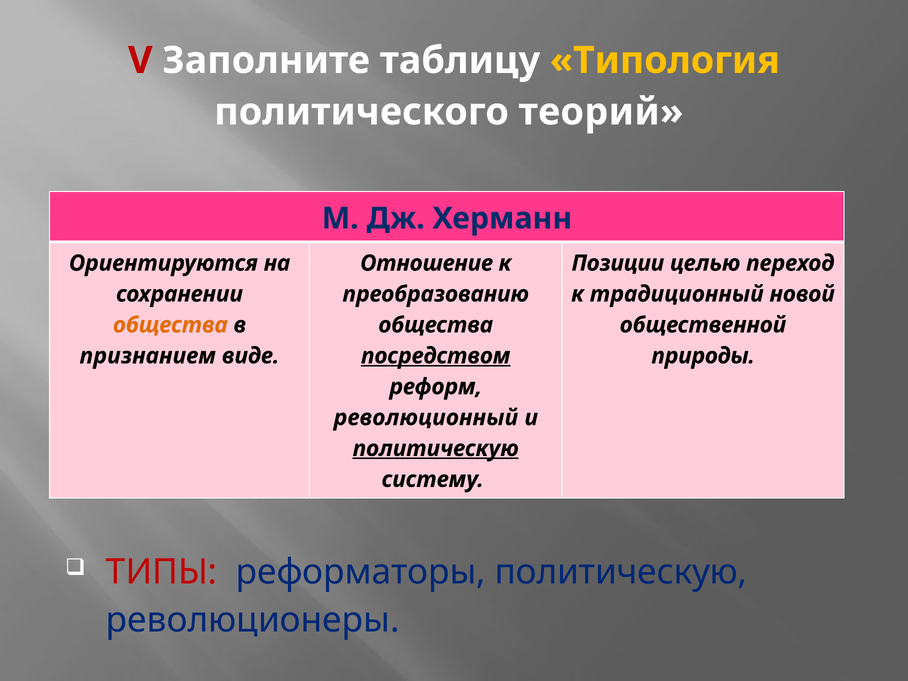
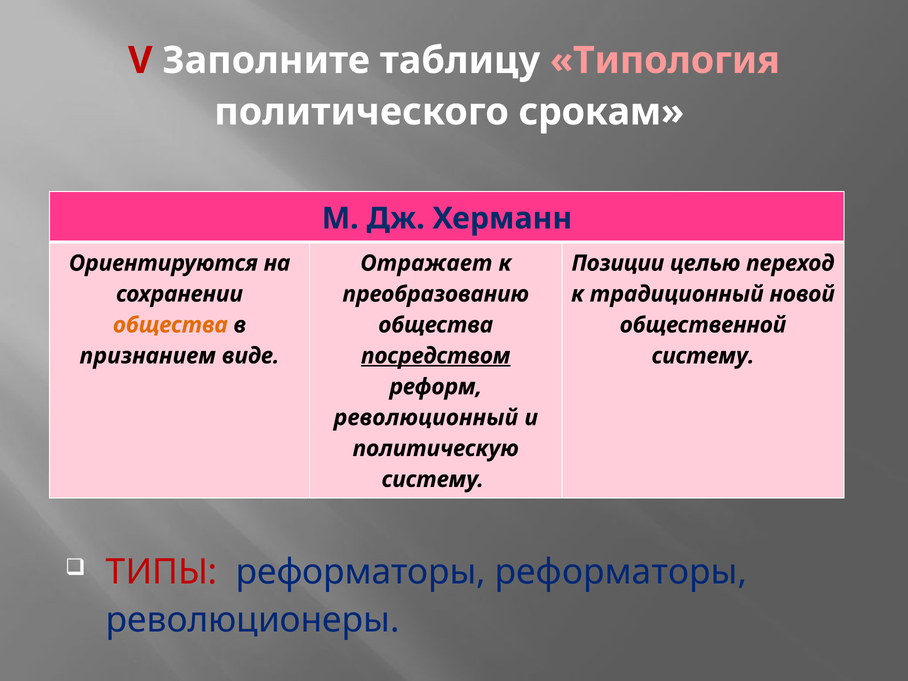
Типология colour: yellow -> pink (665, 60)
теорий: теорий -> срокам (601, 112)
Отношение: Отношение -> Отражает (426, 263)
природы: природы -> систему (703, 356)
политическую underline: present -> none (436, 449)
реформаторы политическую: политическую -> реформаторы (621, 572)
